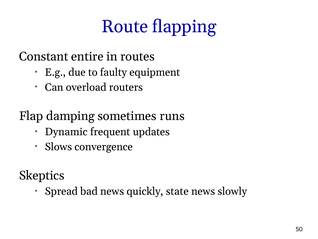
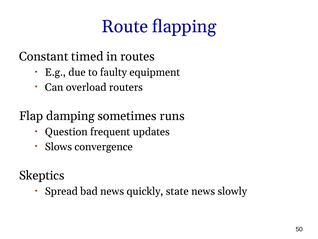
entire: entire -> timed (87, 57)
Dynamic: Dynamic -> Question (66, 132)
